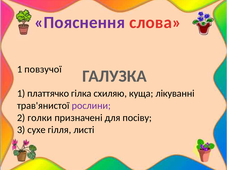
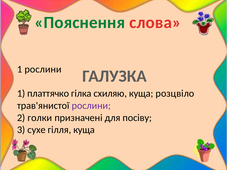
Пояснення colour: purple -> green (80, 23)
1 повзучої: повзучої -> рослини (43, 69)
лікуванні: лікуванні -> розцвіло (175, 94)
гілля листі: листі -> куща (84, 130)
